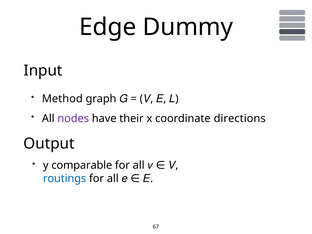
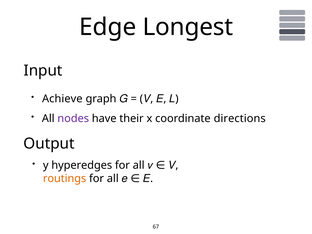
Dummy: Dummy -> Longest (188, 27)
Method: Method -> Achieve (62, 99)
comparable: comparable -> hyperedges (82, 165)
routings colour: blue -> orange (65, 178)
